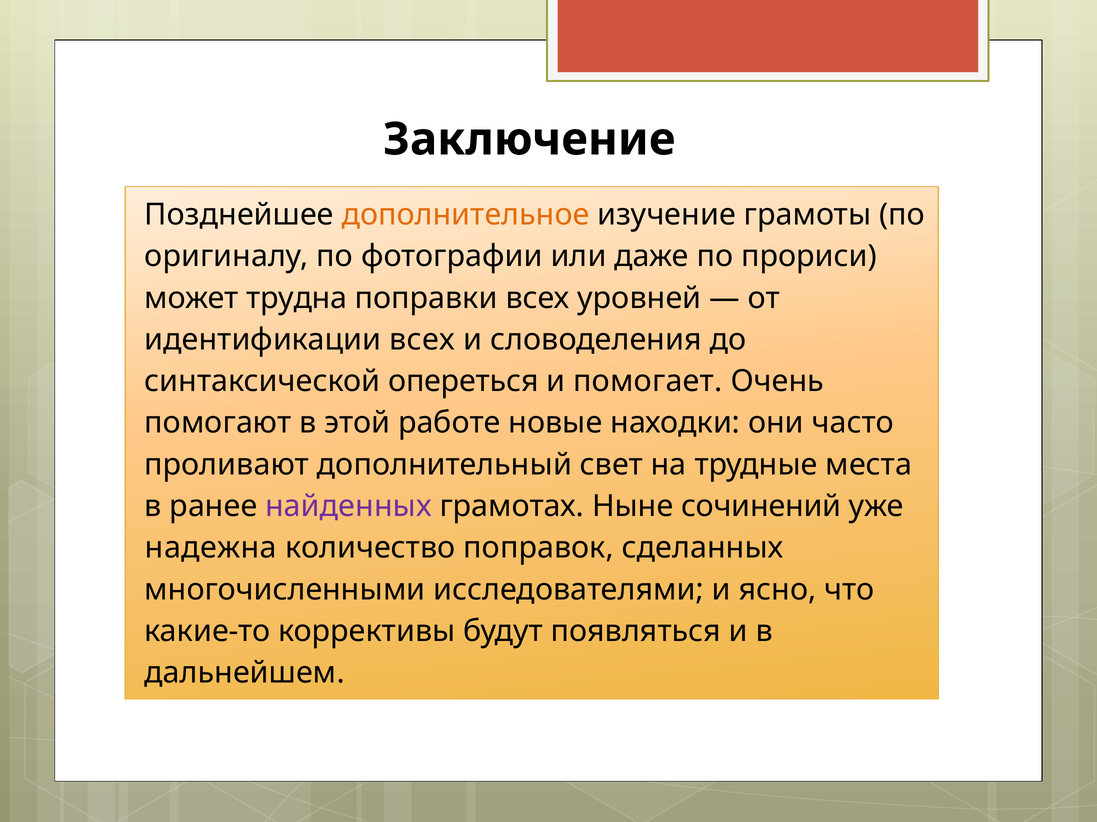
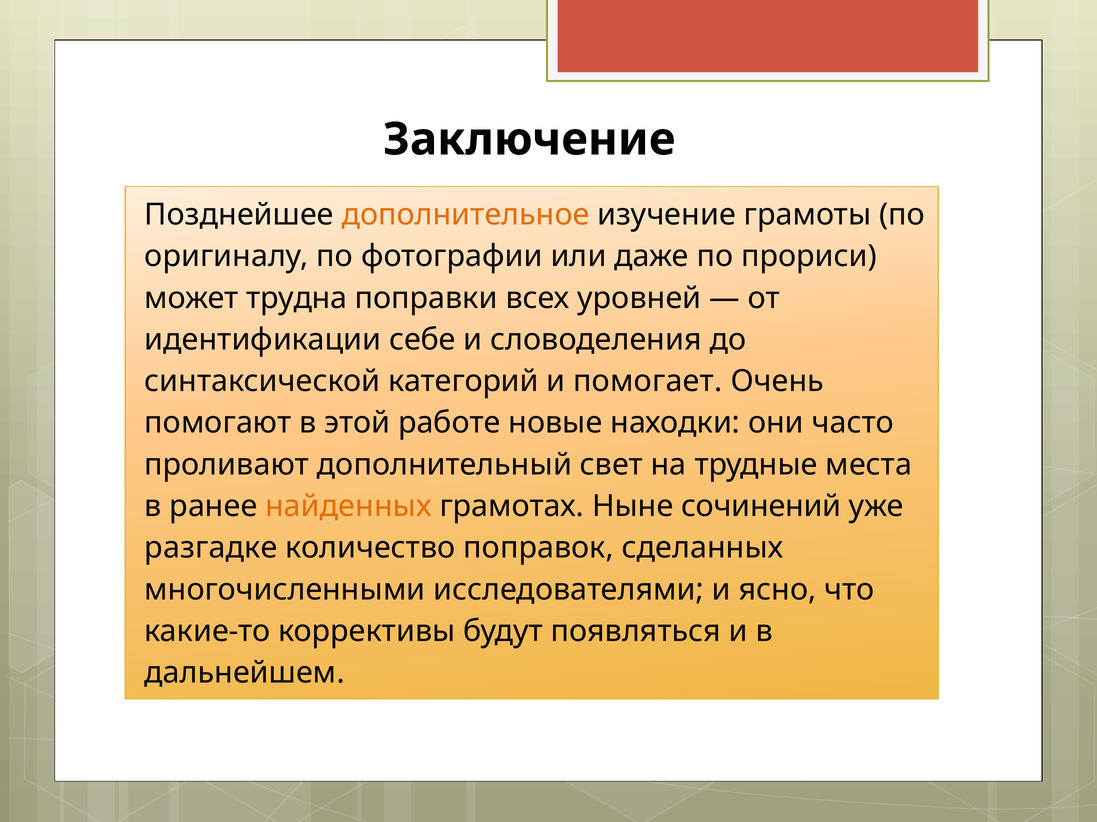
идентификации всех: всех -> себе (422, 340)
опереться: опереться -> категорий (463, 382)
найденных colour: purple -> orange (348, 507)
надежна: надежна -> разгадке (211, 548)
